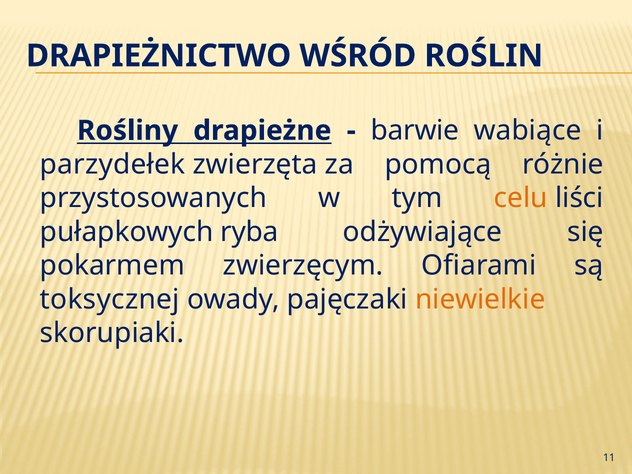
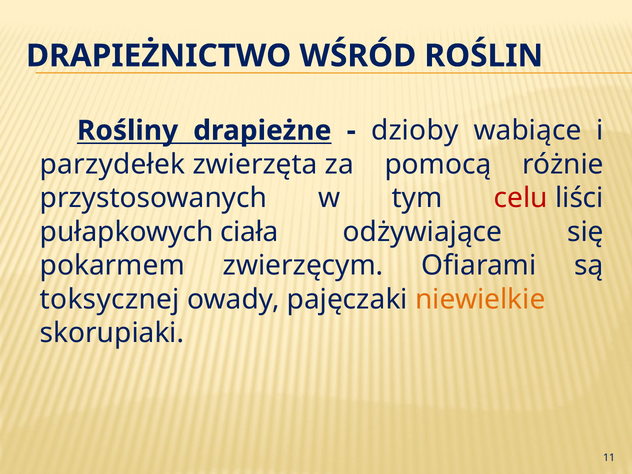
barwie: barwie -> dzioby (415, 131)
celu colour: orange -> red (521, 198)
ryba: ryba -> ciała (249, 232)
